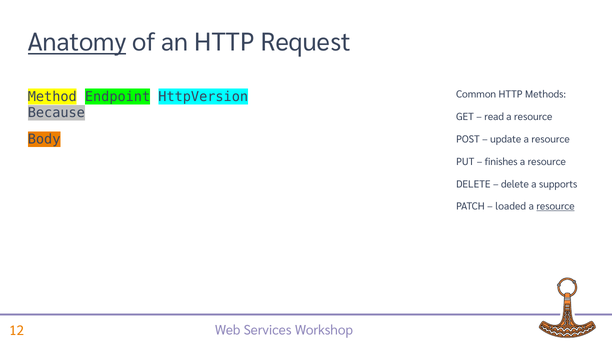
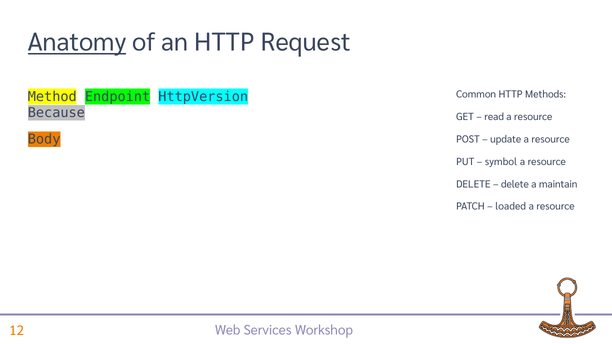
finishes: finishes -> symbol (501, 162)
supports: supports -> maintain (558, 184)
resource underline: present -> none (555, 207)
